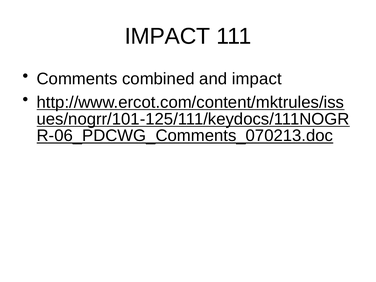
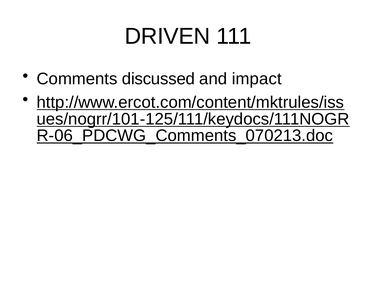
IMPACT: IMPACT -> DRIVEN (167, 36)
combined: combined -> discussed (158, 79)
